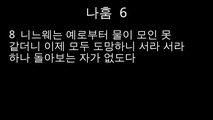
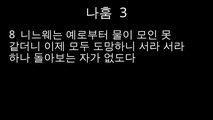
6: 6 -> 3 (123, 13)
